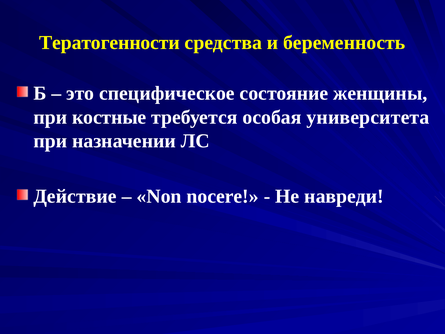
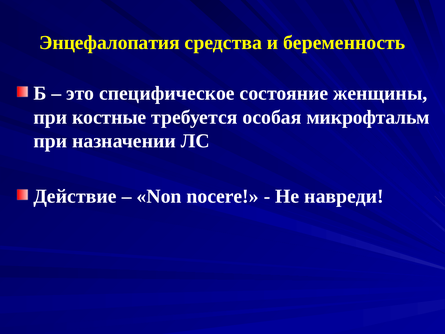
Тератогенности: Тератогенности -> Энцефалопатия (110, 43)
университета: университета -> микрофтальм (368, 117)
